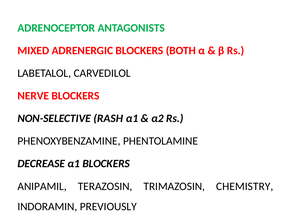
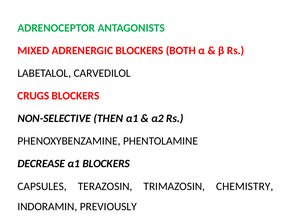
NERVE: NERVE -> CRUGS (33, 96)
RASH: RASH -> THEN (108, 119)
ANIPAMIL: ANIPAMIL -> CAPSULES (42, 187)
